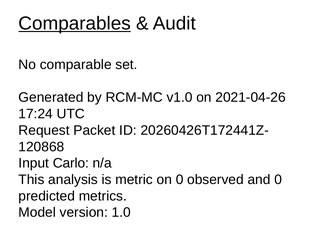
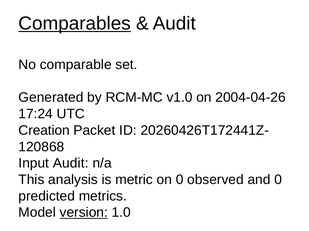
2021-04-26: 2021-04-26 -> 2004-04-26 (251, 98)
Request: Request -> Creation (44, 131)
Input Carlo: Carlo -> Audit (71, 164)
version underline: none -> present (84, 213)
